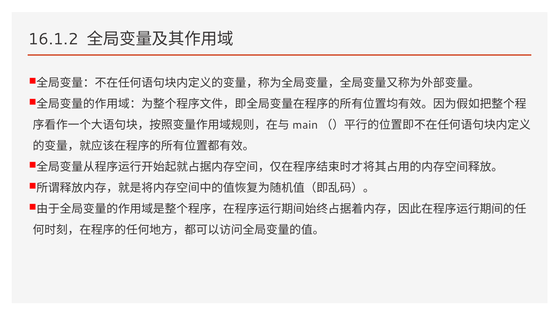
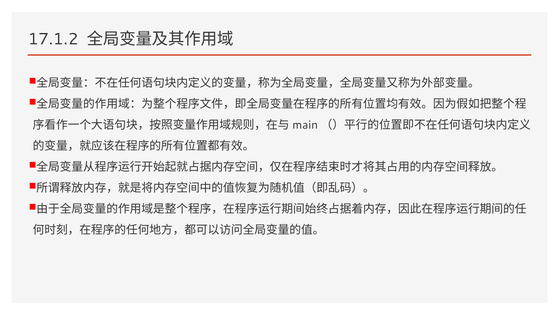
16.1.2: 16.1.2 -> 17.1.2 (53, 39)
